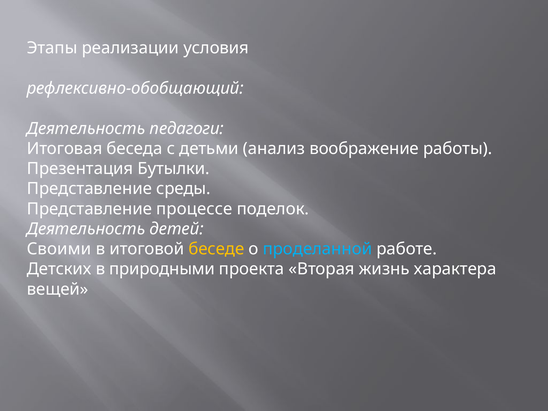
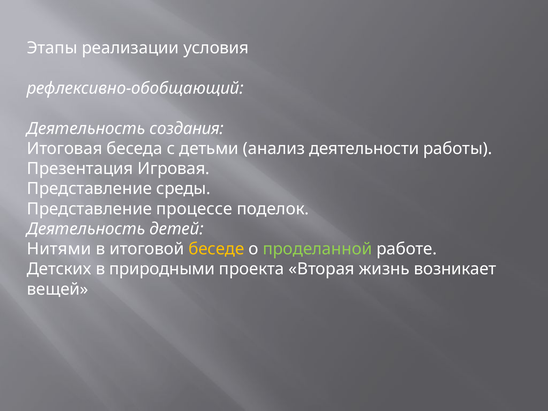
педагоги: педагоги -> создания (187, 128)
воображение: воображение -> деятельности (364, 149)
Бутылки: Бутылки -> Игровая (174, 169)
Своими: Своими -> Нитями (59, 249)
проделанной colour: light blue -> light green (317, 249)
характера: характера -> возникает (455, 269)
